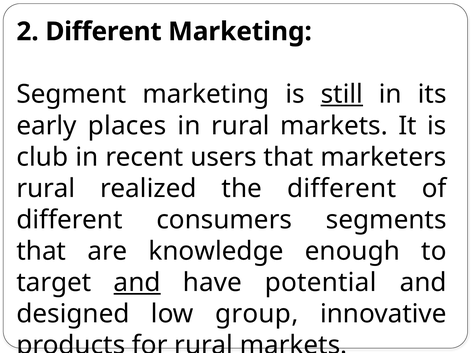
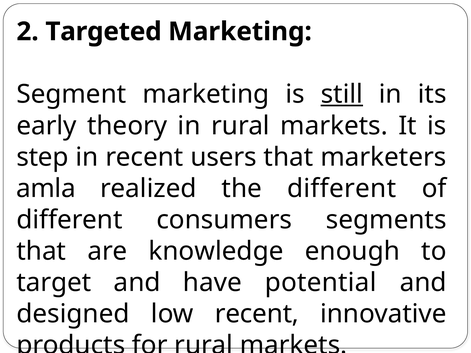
2 Different: Different -> Targeted (104, 32)
places: places -> theory (127, 126)
club: club -> step (43, 157)
rural: rural -> amla (46, 189)
and underline: present -> none (137, 283)
low group: group -> recent (257, 314)
